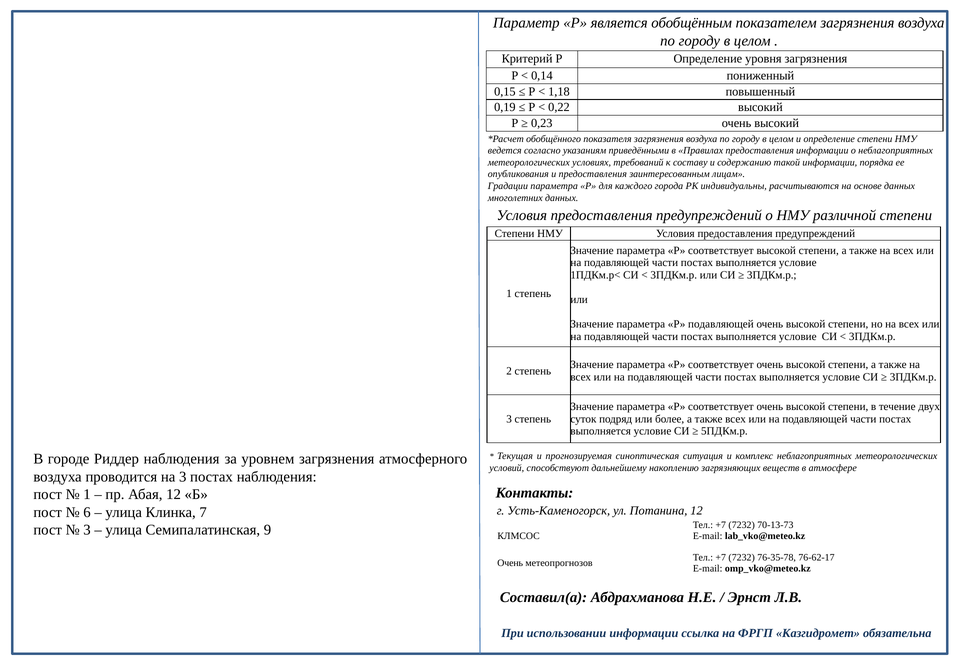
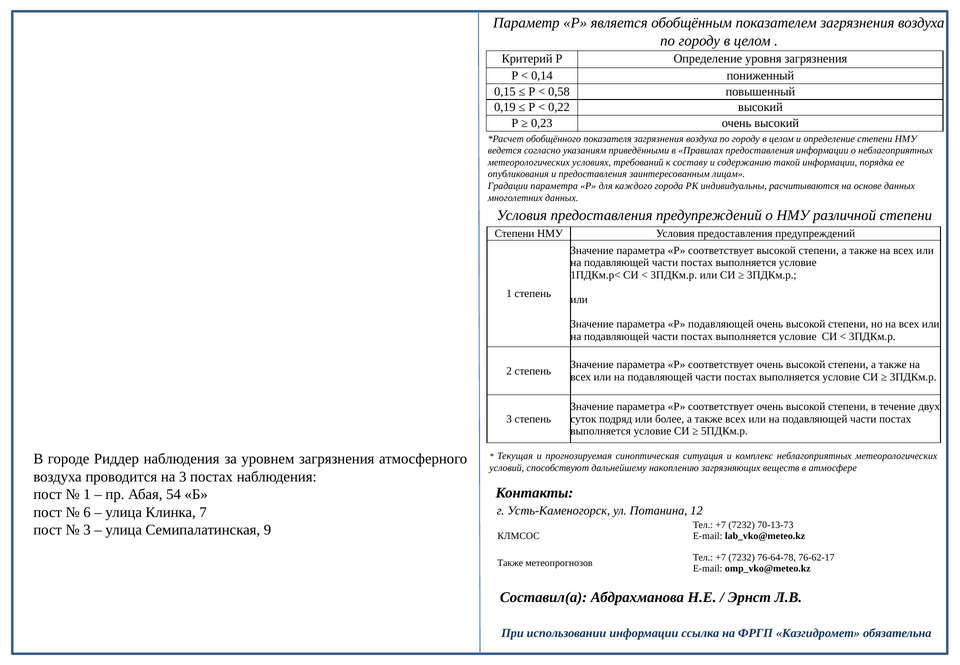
1,18: 1,18 -> 0,58 (559, 91)
Абая 12: 12 -> 54 (174, 494)
76-35-78: 76-35-78 -> 76-64-78 (777, 557)
Очень: Очень -> Также (510, 563)
